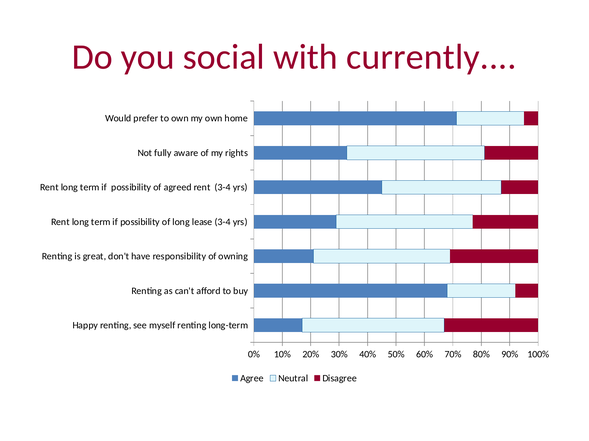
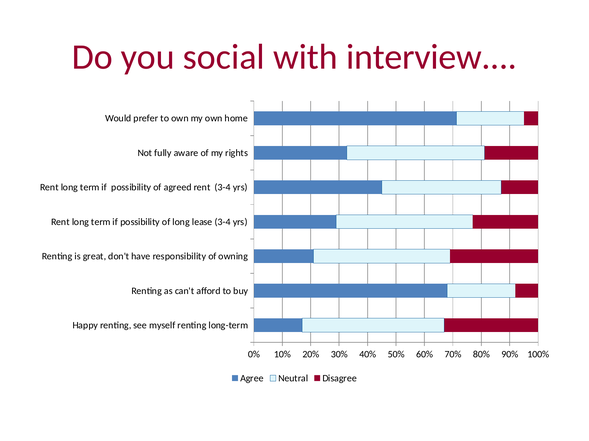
currently: currently -> interview (432, 57)
